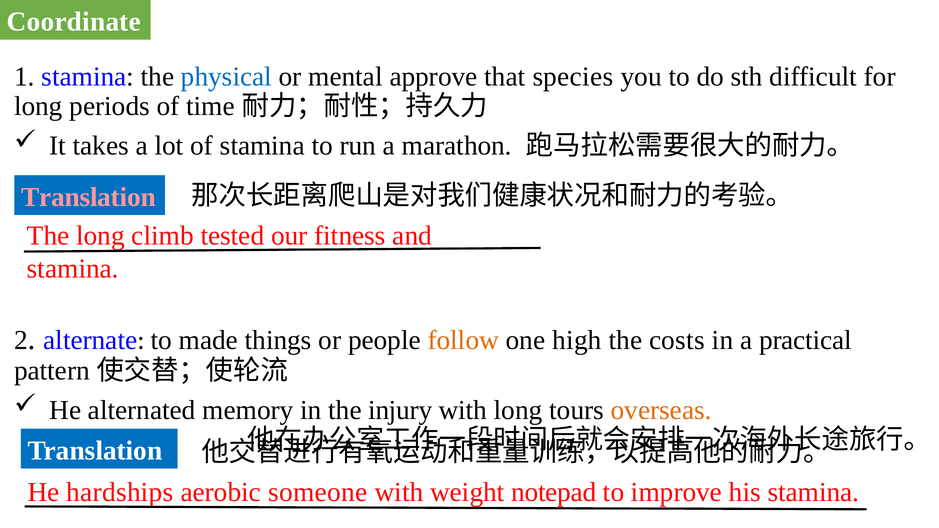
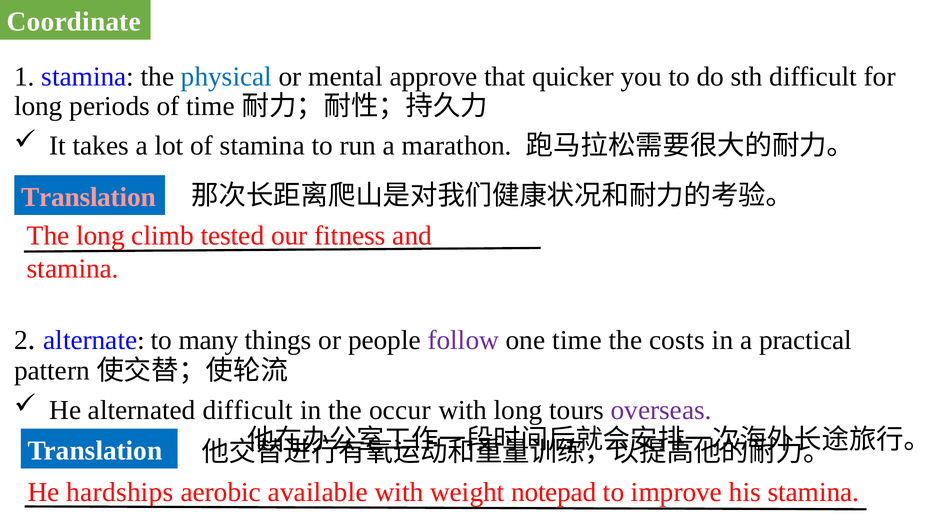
species: species -> quicker (573, 77)
made: made -> many (209, 340)
follow colour: orange -> purple (463, 340)
one high: high -> time (577, 340)
alternated memory: memory -> difficult (248, 410)
injury: injury -> occur (400, 410)
overseas colour: orange -> purple (661, 410)
someone: someone -> available (318, 493)
